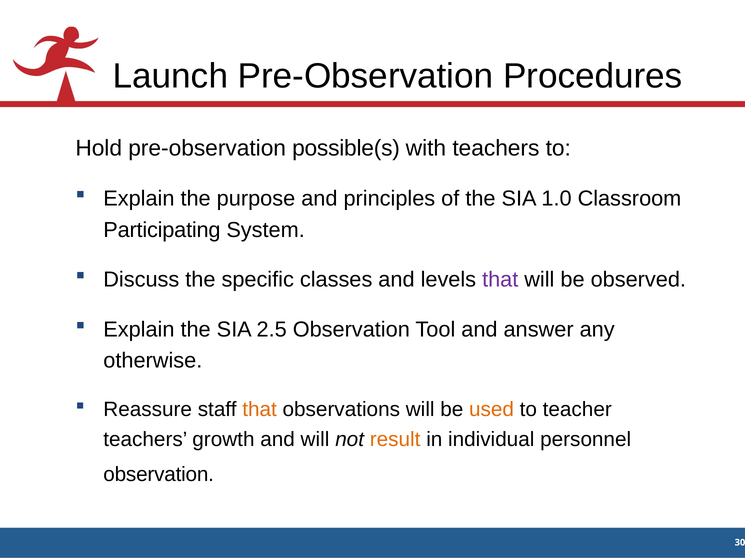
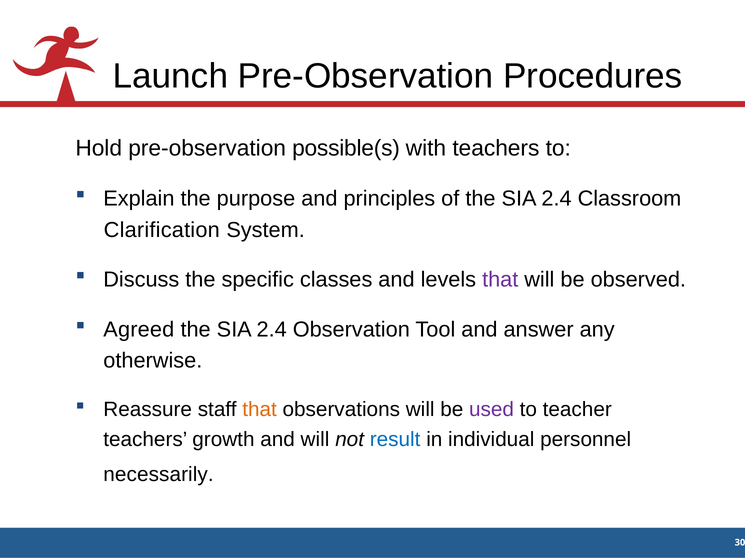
of the SIA 1.0: 1.0 -> 2.4 (557, 199)
Participating: Participating -> Clarification (162, 230)
Explain: Explain -> Agreed (139, 330)
2.5: 2.5 -> 2.4 (272, 330)
used colour: orange -> purple (492, 410)
result colour: orange -> blue (395, 440)
observation: observation -> necessarily (159, 475)
